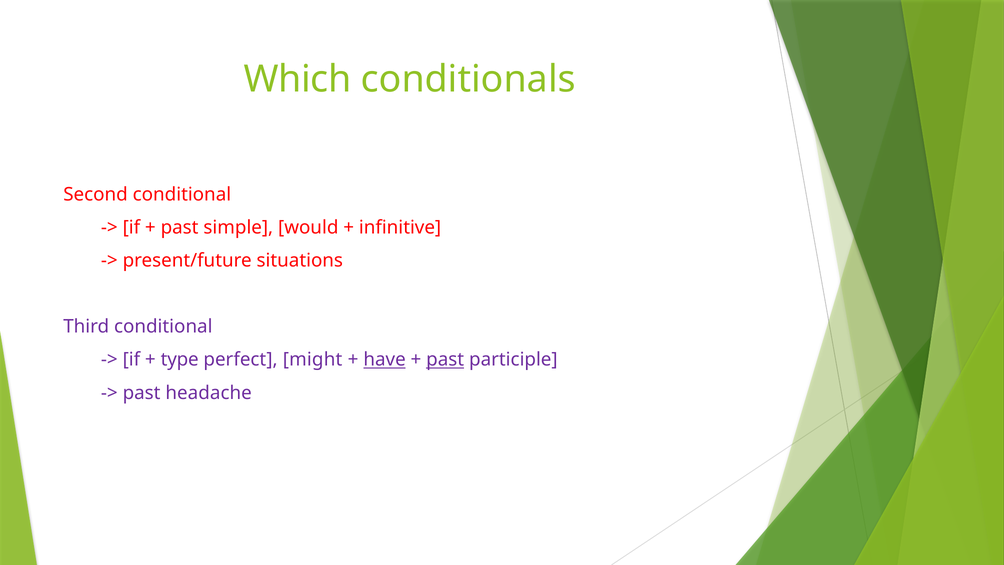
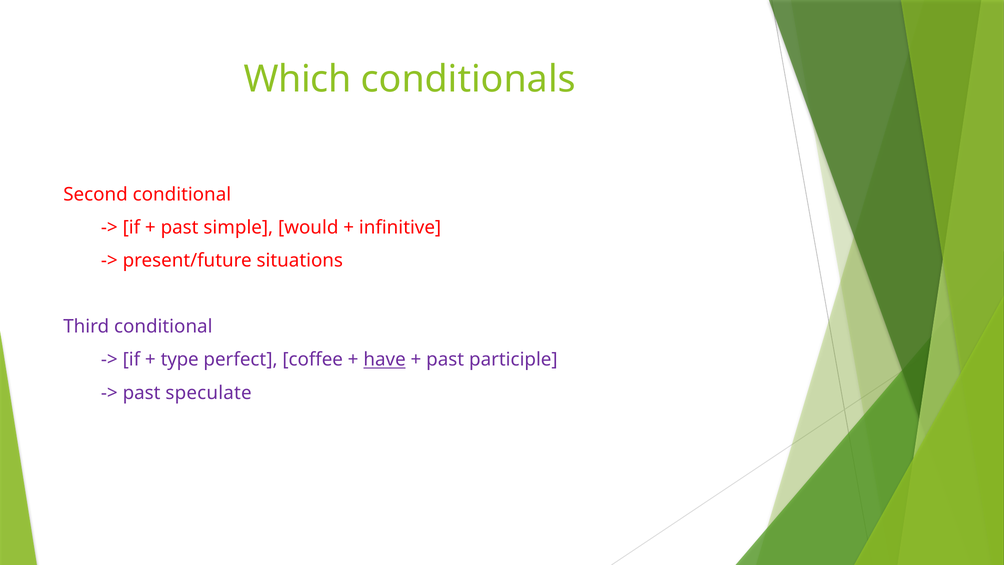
might: might -> coffee (313, 360)
past underline: present -> none (445, 360)
headache: headache -> speculate (209, 393)
